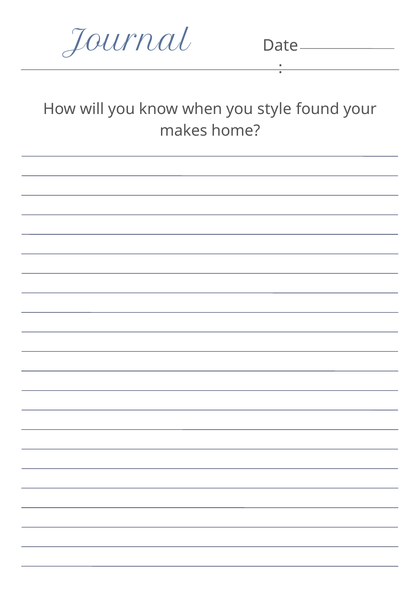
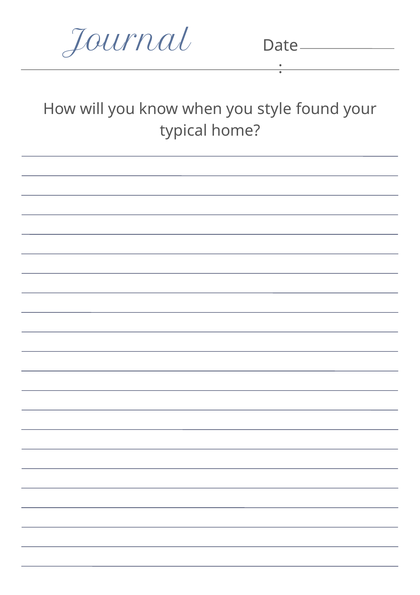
makes: makes -> typical (183, 131)
